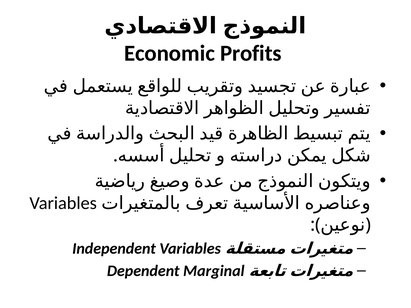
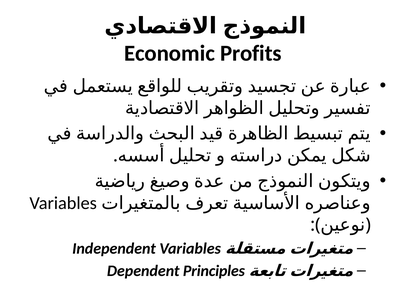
Marginal: Marginal -> Principles (214, 271)
